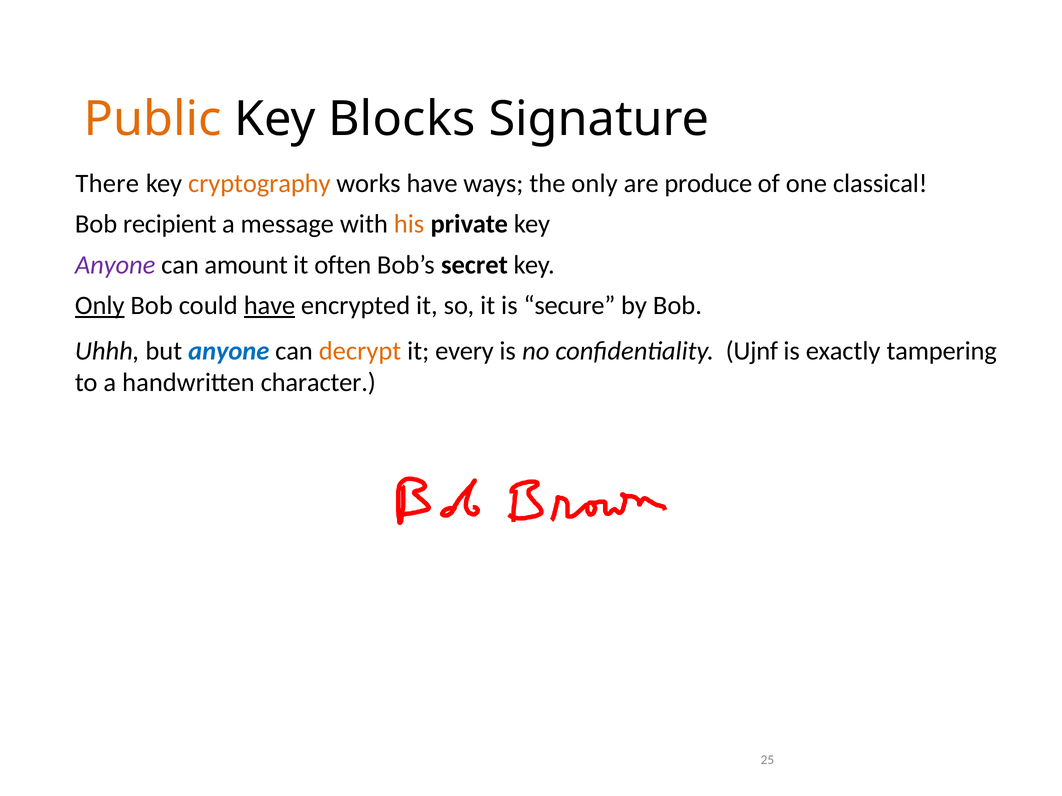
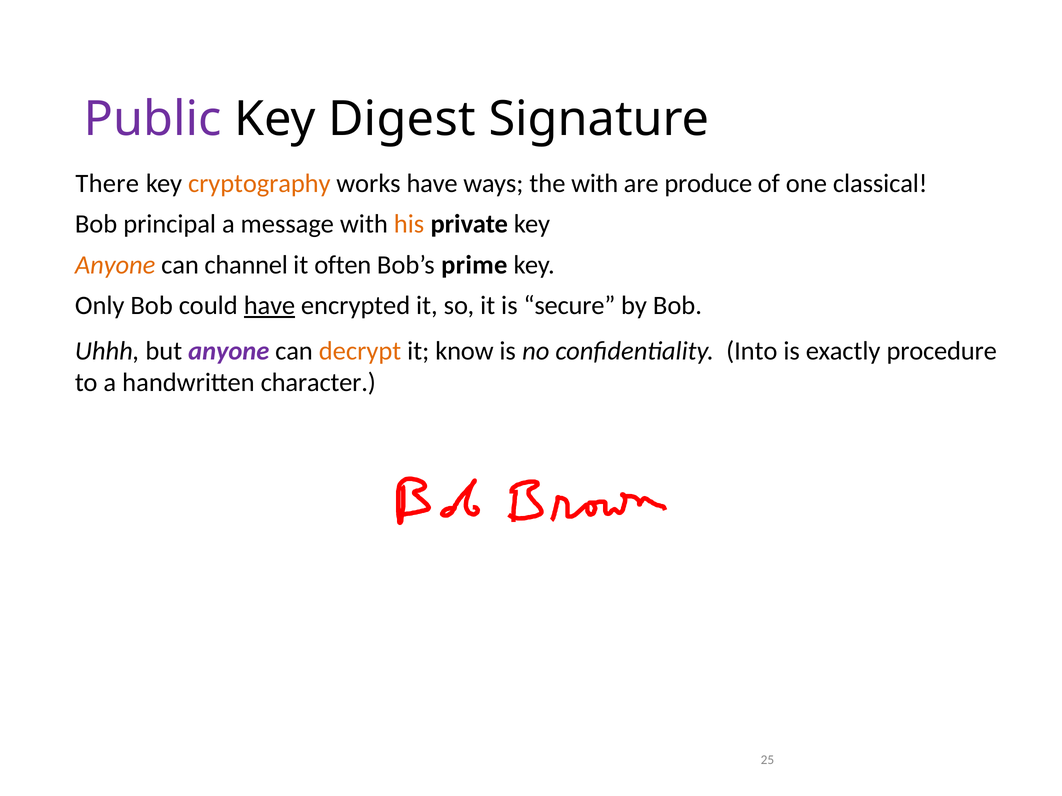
Public colour: orange -> purple (153, 119)
Blocks: Blocks -> Digest (402, 119)
the only: only -> with (595, 184)
recipient: recipient -> principal (170, 224)
Anyone colour: purple -> orange (115, 265)
amount: amount -> channel (246, 265)
secret: secret -> prime (474, 265)
Only underline: present -> none (100, 306)
anyone colour: blue -> purple (229, 351)
every: every -> know (464, 351)
Ujnf: Ujnf -> Into (752, 351)
tampering: tampering -> procedure (942, 351)
